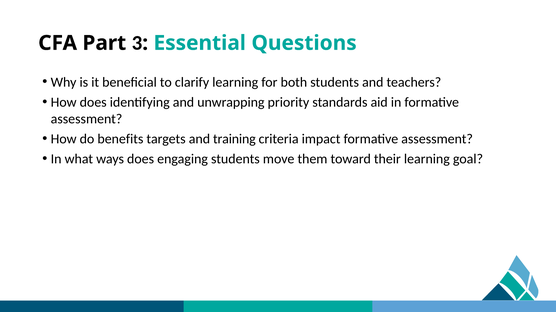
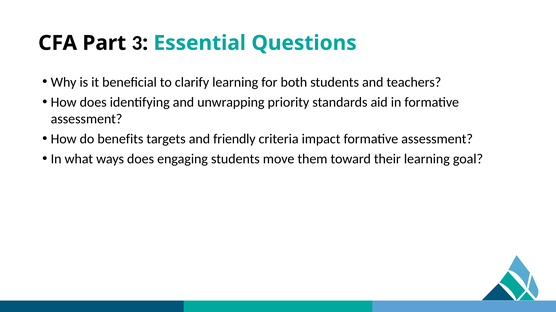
training: training -> friendly (234, 139)
